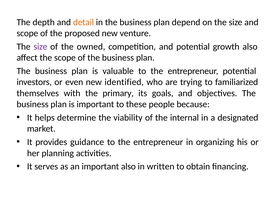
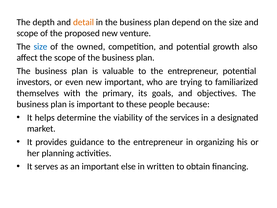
size colour: purple -> blue (40, 47)
new identified: identified -> important (124, 82)
internal: internal -> services (184, 118)
important also: also -> else (128, 166)
